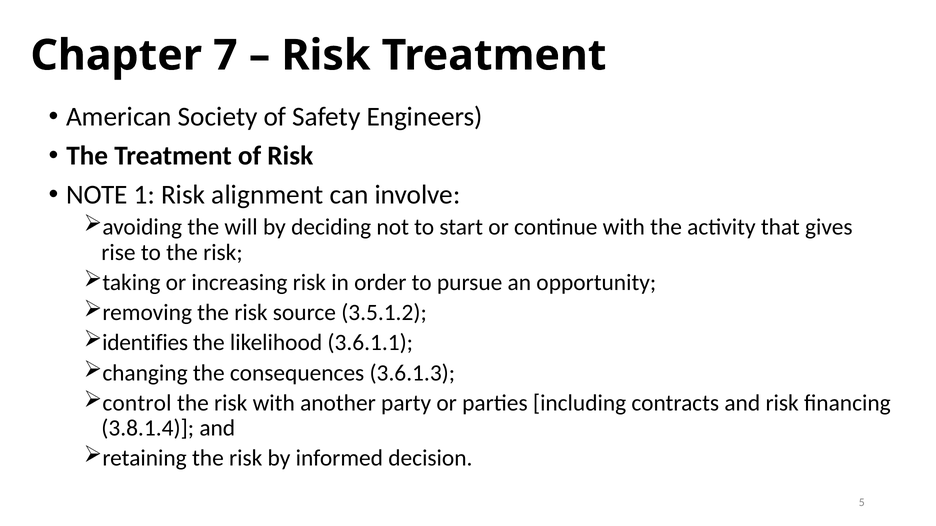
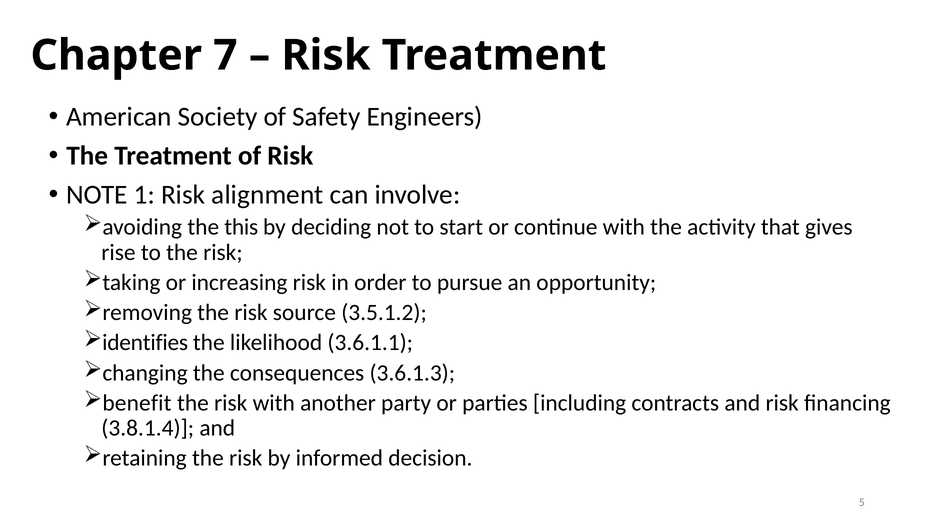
will: will -> this (241, 227)
control: control -> benefit (137, 403)
